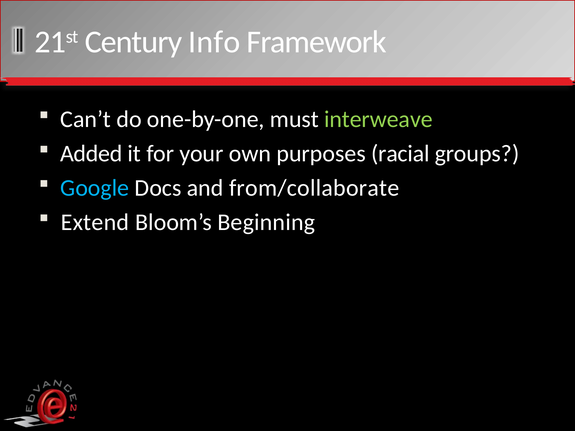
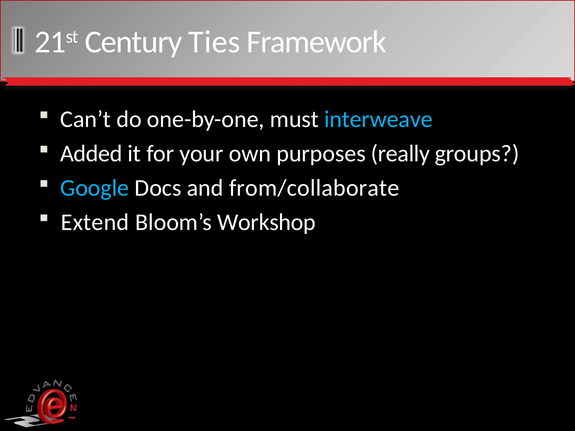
Info: Info -> Ties (214, 42)
interweave colour: light green -> light blue (378, 120)
racial: racial -> really (400, 154)
Beginning: Beginning -> Workshop (267, 223)
